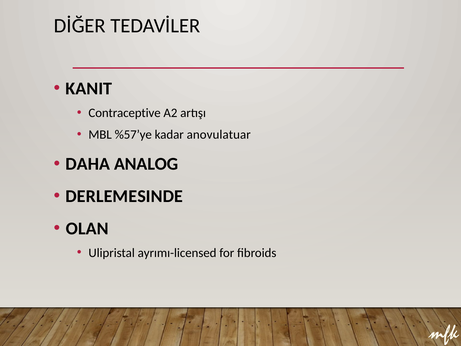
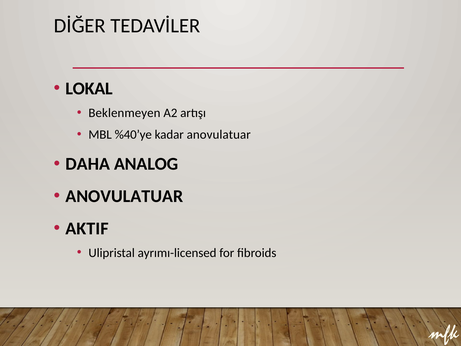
KANIT: KANIT -> LOKAL (89, 88)
Contraceptive: Contraceptive -> Beklenmeyen (124, 113)
%57’ye: %57’ye -> %40’ye (133, 134)
DERLEMESINDE: DERLEMESINDE -> ANOVULATUAR (124, 196)
OLAN: OLAN -> AKTIF (87, 228)
